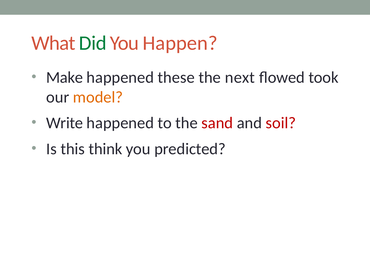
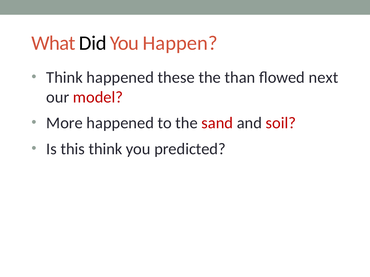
Did colour: green -> black (93, 43)
Make: Make -> Think (64, 78)
next: next -> than (240, 78)
took: took -> next (323, 78)
model colour: orange -> red (98, 97)
Write: Write -> More (65, 123)
